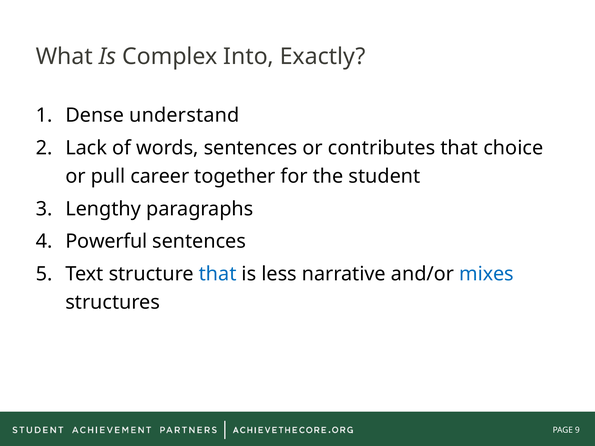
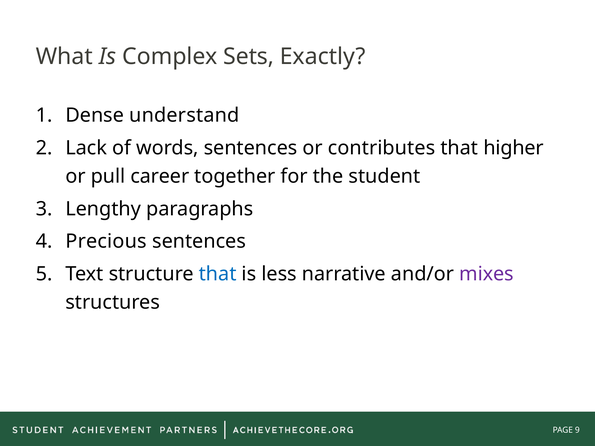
Into: Into -> Sets (249, 57)
choice: choice -> higher (513, 148)
Powerful: Powerful -> Precious (106, 241)
mixes colour: blue -> purple (487, 274)
